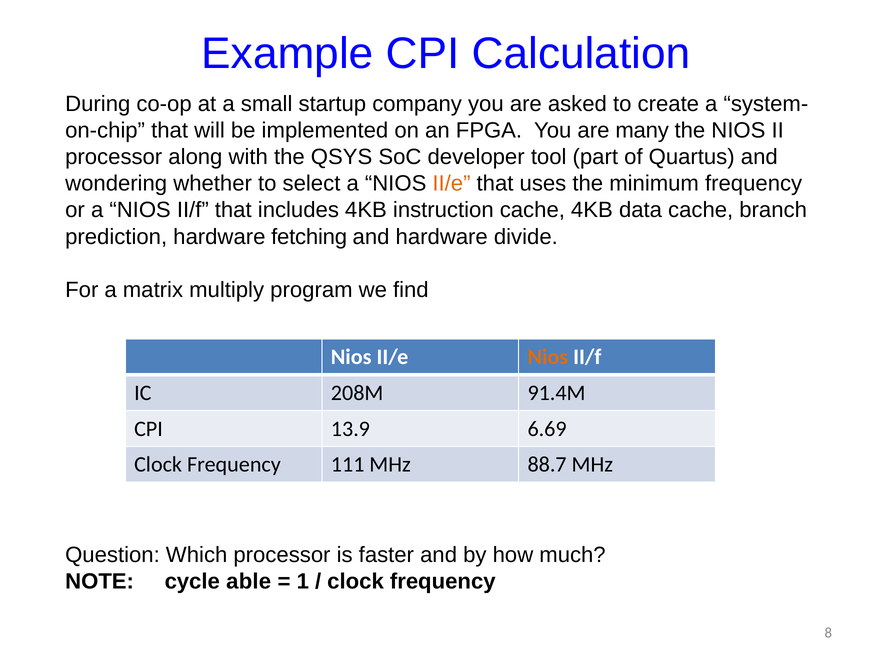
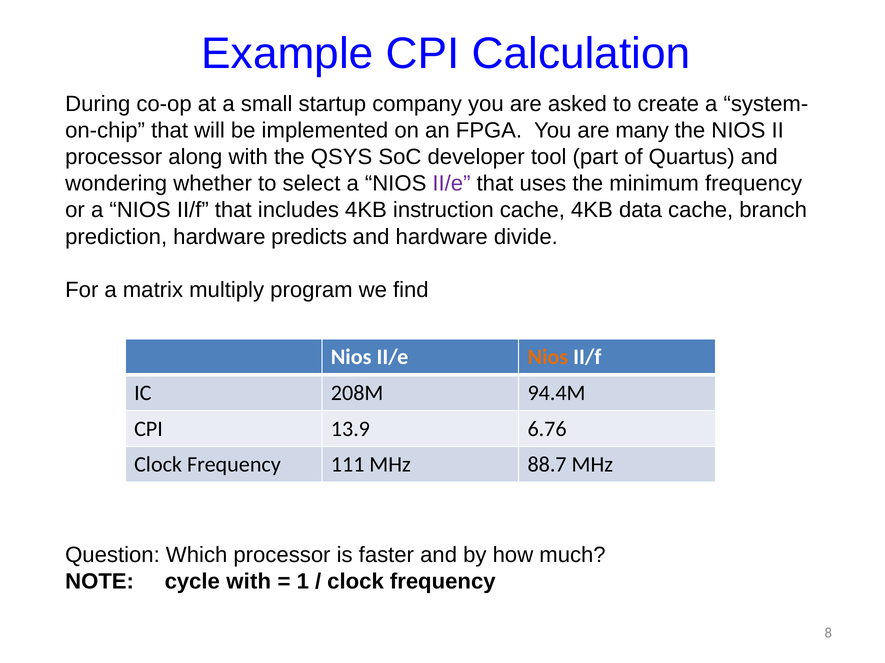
II/e colour: orange -> purple (451, 184)
fetching: fetching -> predicts (309, 237)
91.4M: 91.4M -> 94.4M (556, 393)
6.69: 6.69 -> 6.76 (547, 429)
cycle able: able -> with (249, 582)
